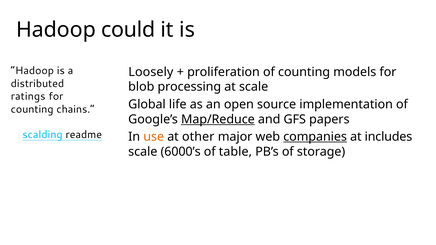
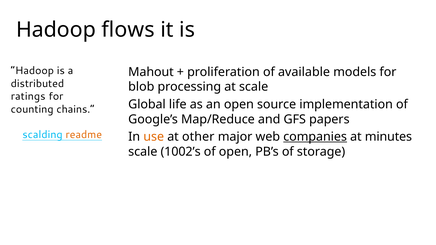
could: could -> flows (128, 30)
Loosely: Loosely -> Mahout (151, 72)
of counting: counting -> available (304, 72)
Map/Reduce underline: present -> none (218, 119)
readme colour: black -> orange (84, 135)
includes: includes -> minutes (388, 137)
6000’s: 6000’s -> 1002’s (181, 152)
of table: table -> open (235, 152)
